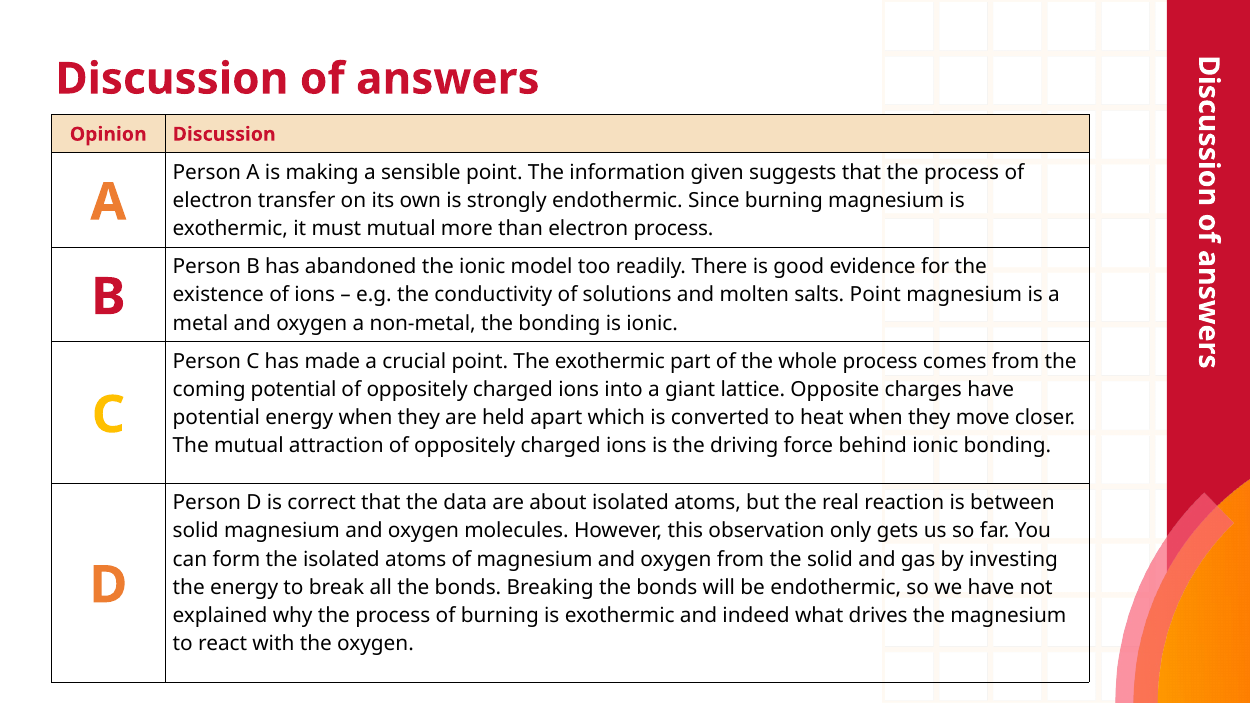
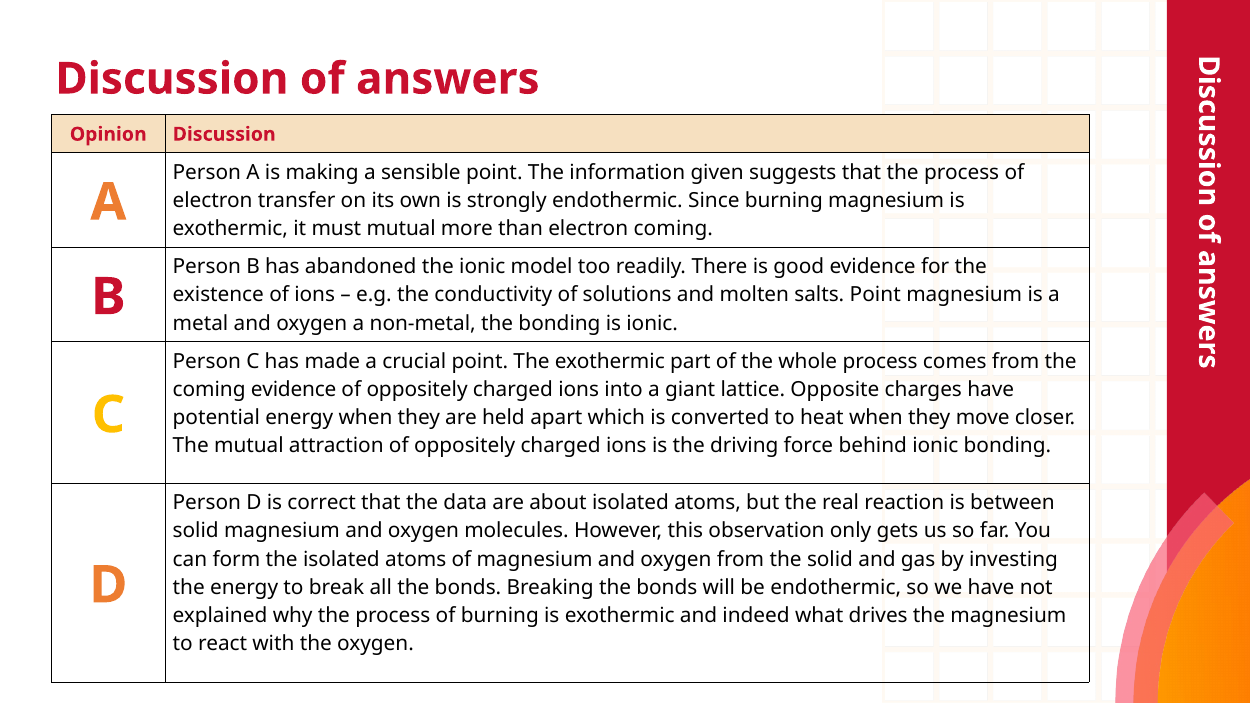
electron process: process -> coming (673, 229)
coming potential: potential -> evidence (294, 390)
